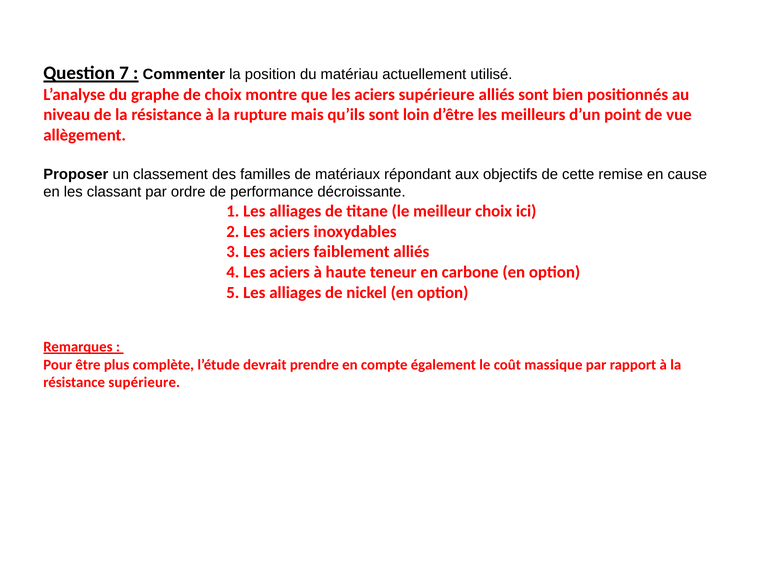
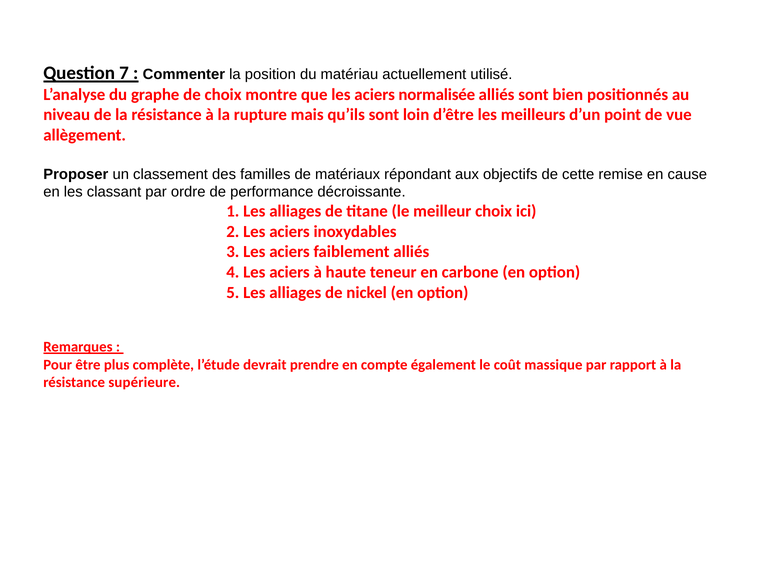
aciers supérieure: supérieure -> normalisée (437, 95)
